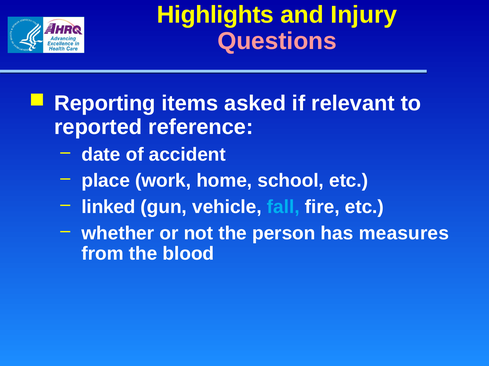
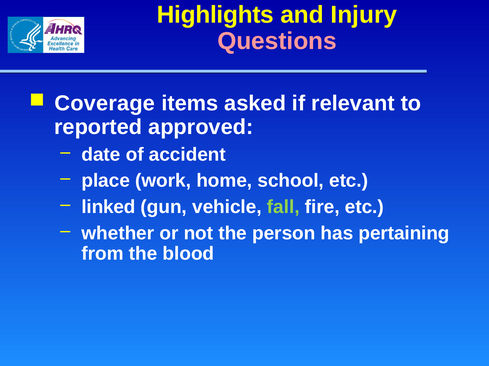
Reporting: Reporting -> Coverage (105, 104)
reference: reference -> approved (201, 127)
fall colour: light blue -> light green (283, 207)
measures: measures -> pertaining (404, 234)
